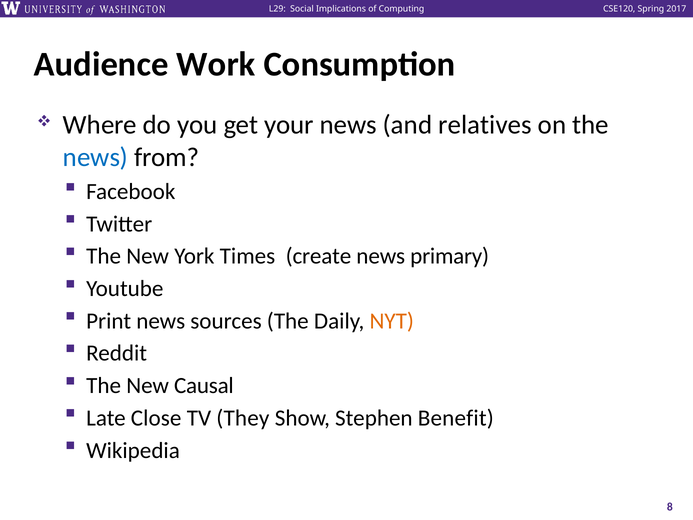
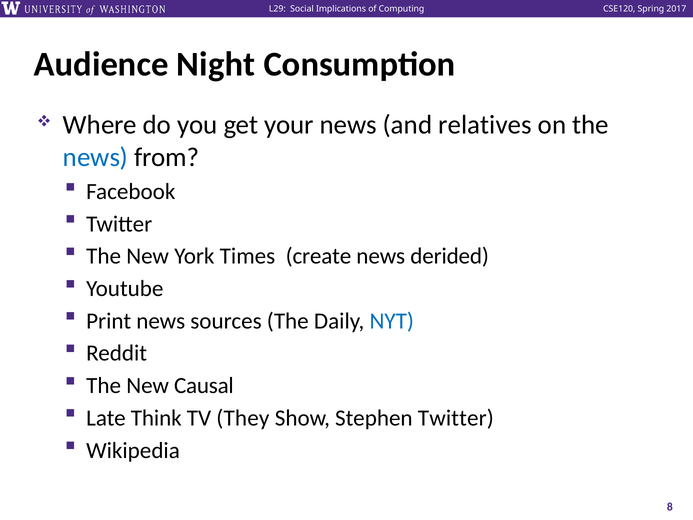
Work: Work -> Night (216, 64)
primary: primary -> derided (450, 256)
NYT colour: orange -> blue (392, 321)
Close: Close -> Think (156, 418)
Stephen Benefit: Benefit -> Twitter (456, 418)
